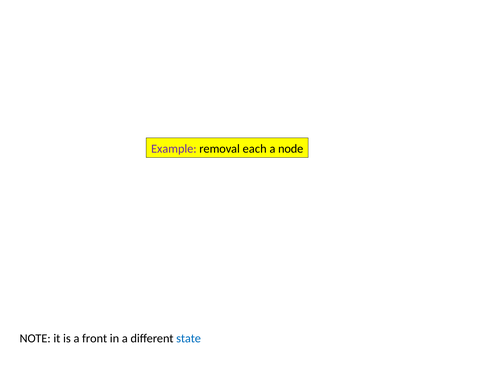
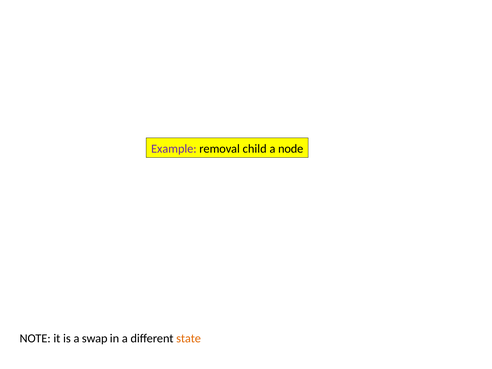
each: each -> child (255, 149)
front: front -> swap (95, 339)
state colour: blue -> orange (189, 339)
